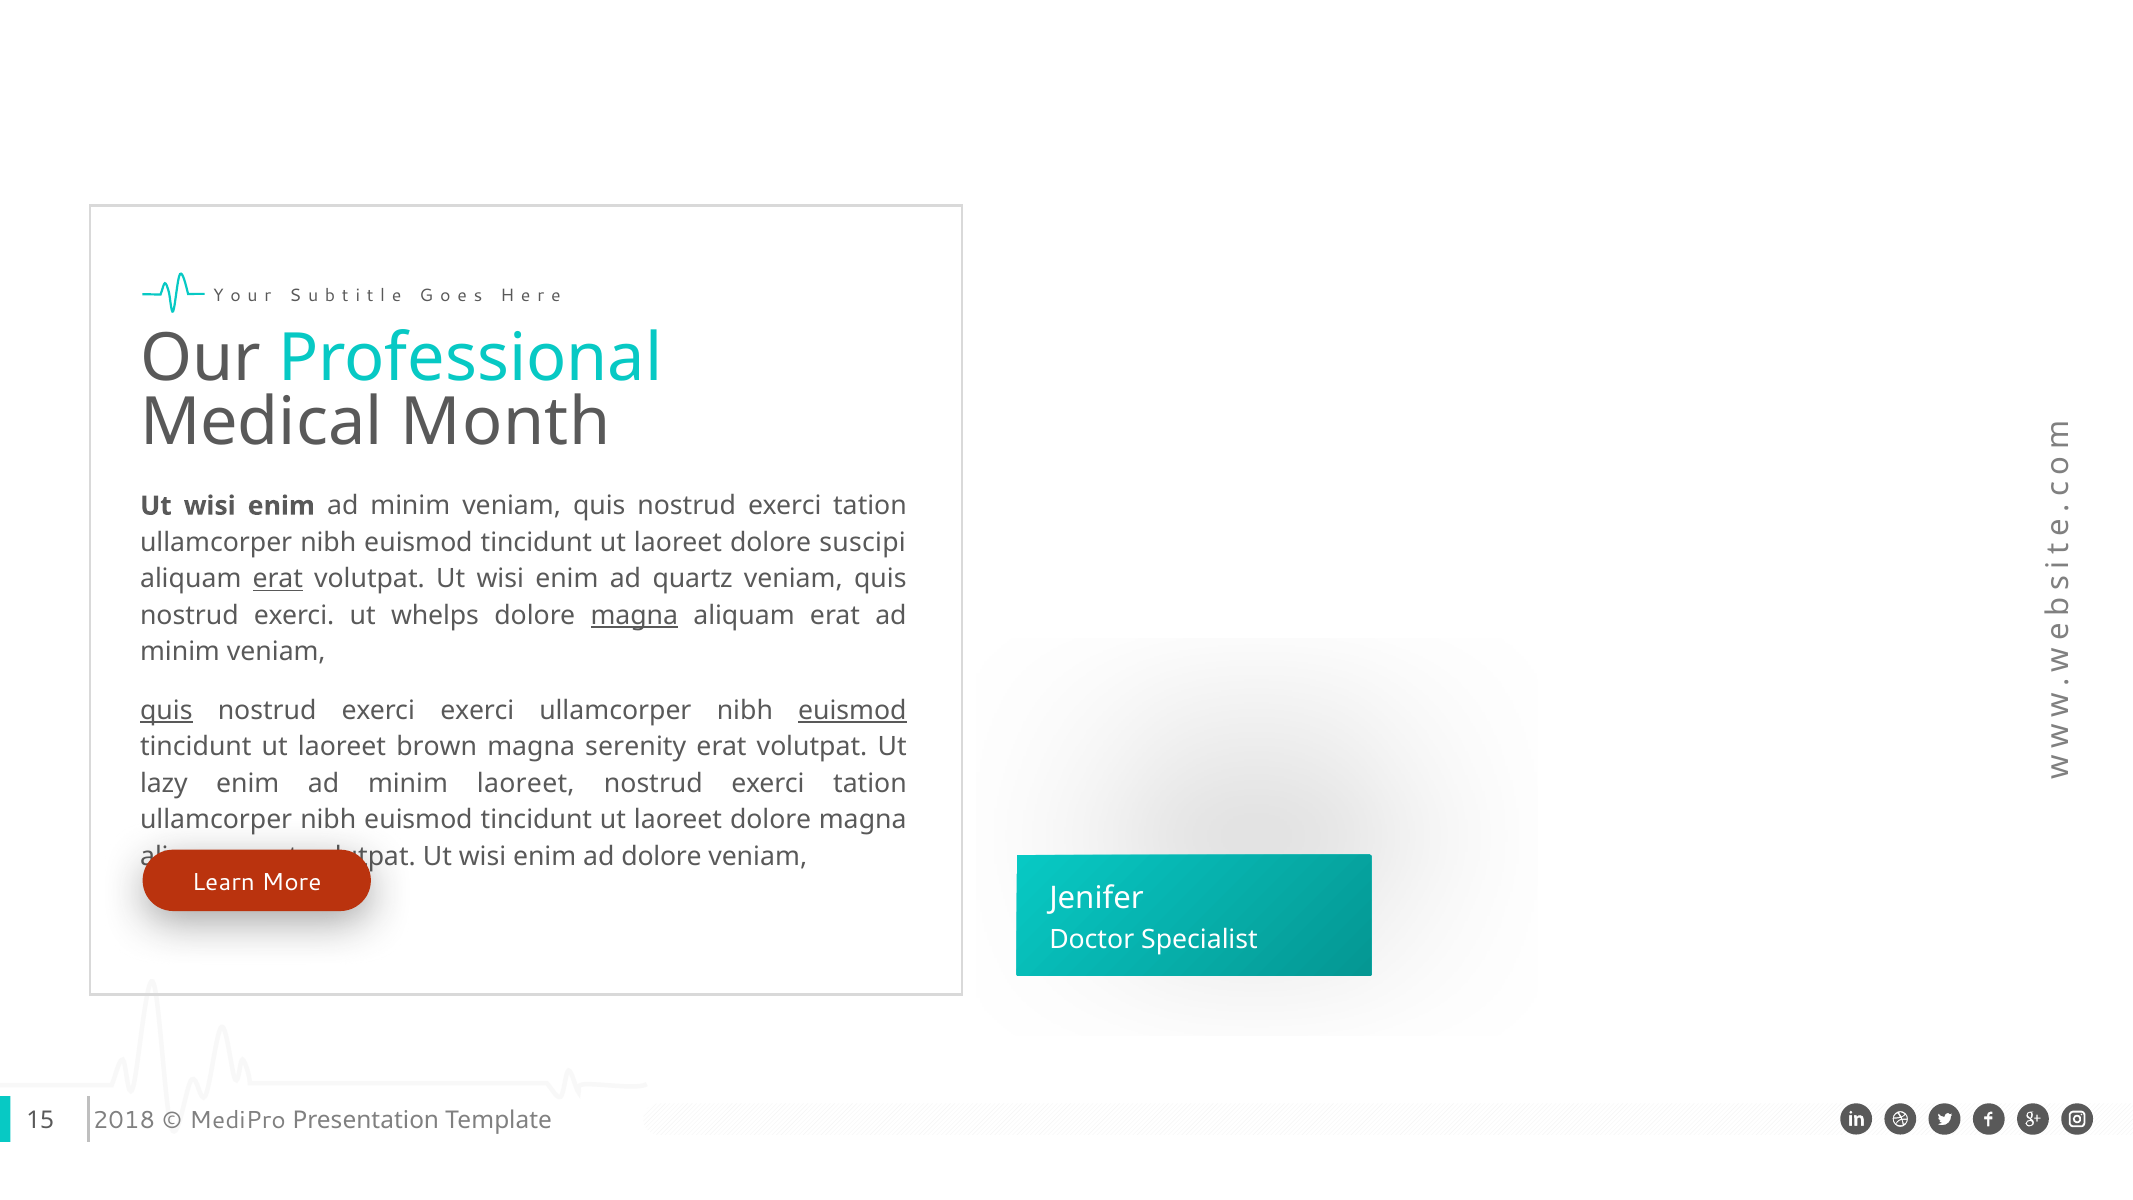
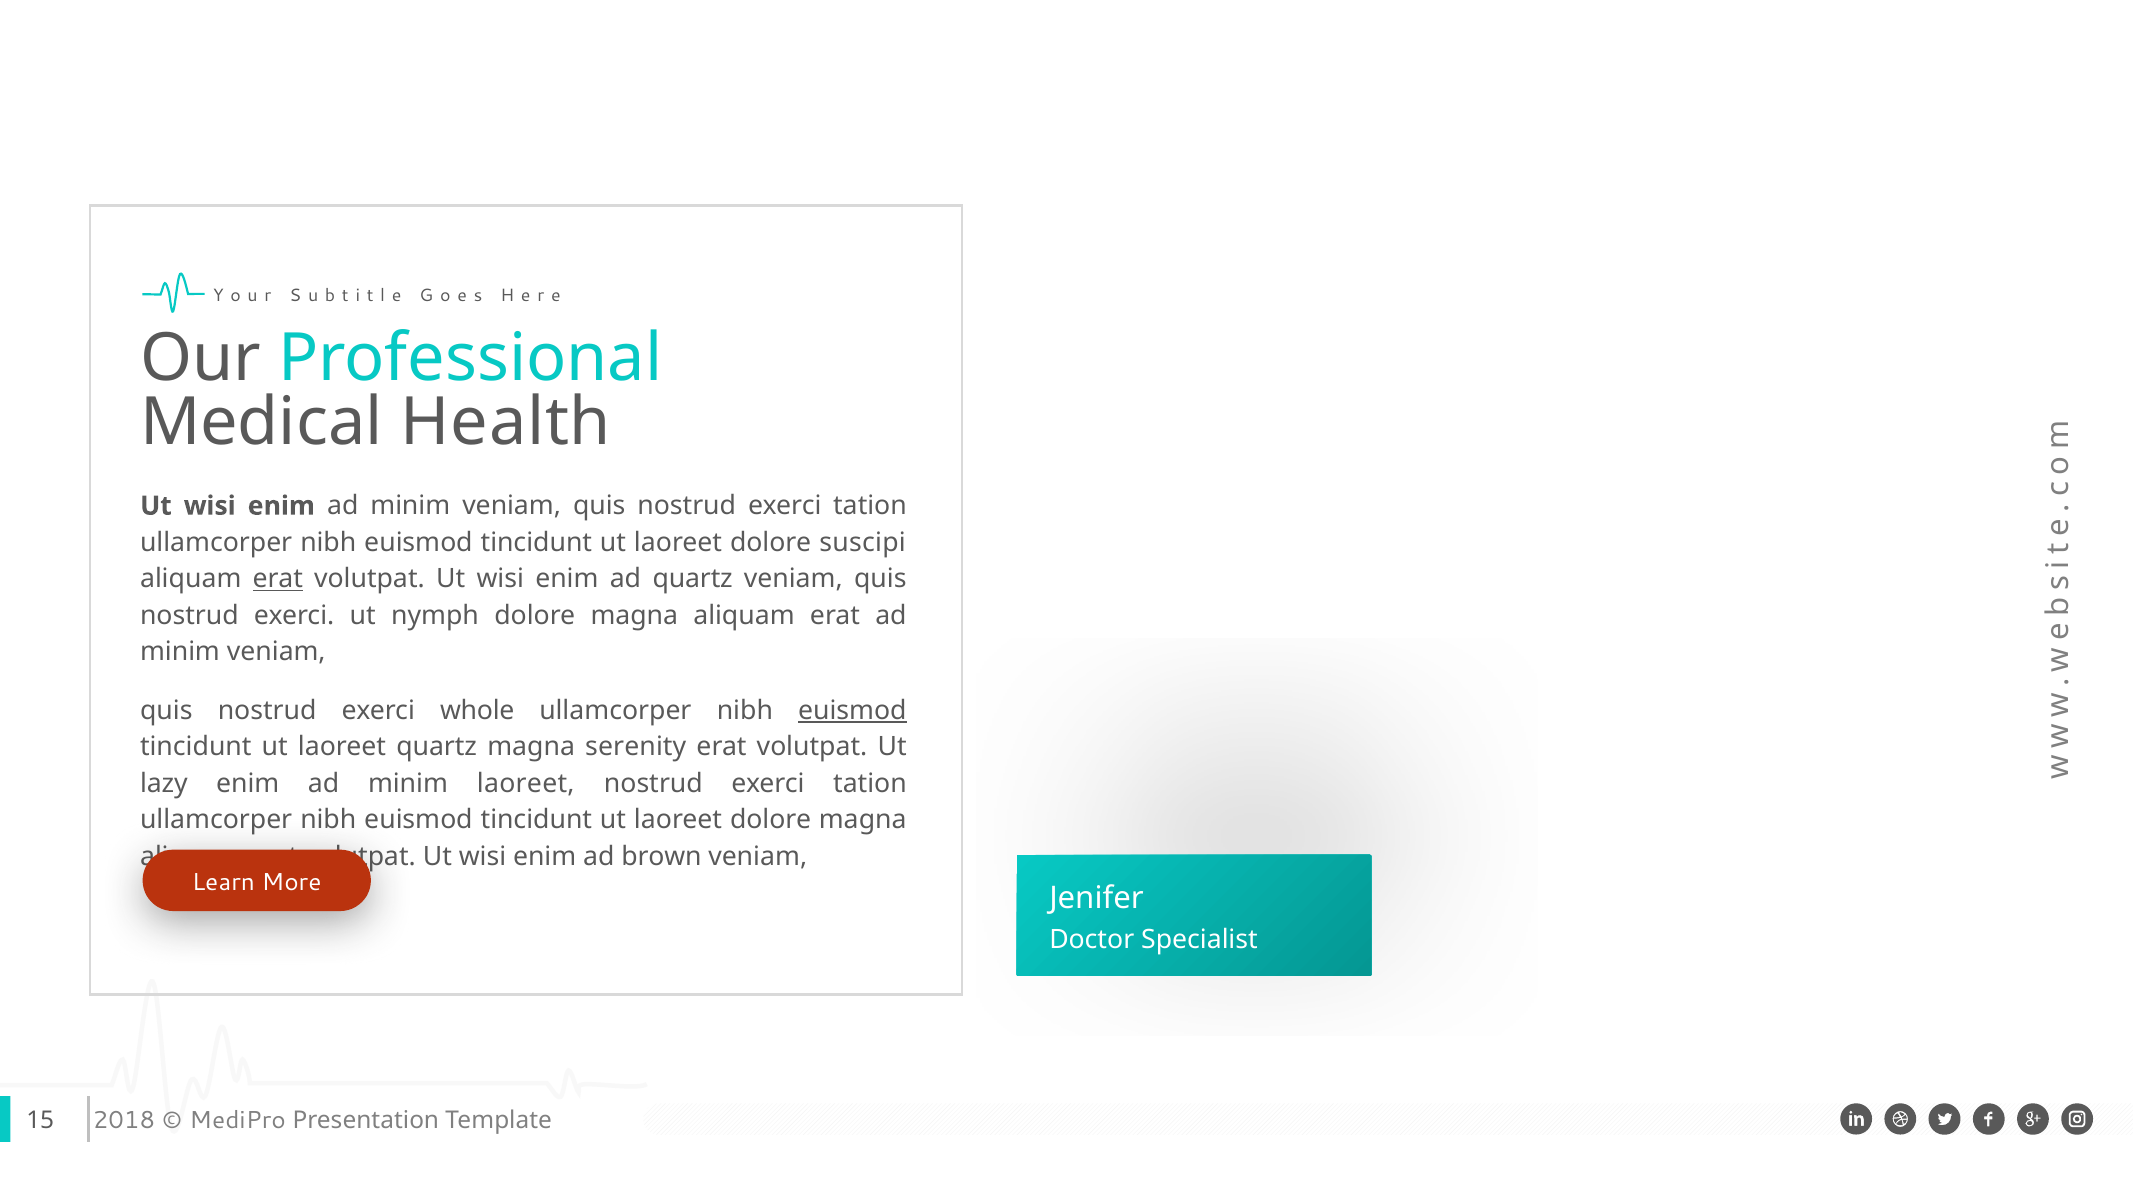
Month: Month -> Health (506, 422)
whelps: whelps -> nymph (435, 615)
magna underline: present -> none (634, 615)
quis underline: present -> none (166, 710)
exerci exerci: exerci -> whole (477, 710)
laoreet brown: brown -> quartz (437, 747)
ad dolore: dolore -> brown (662, 856)
